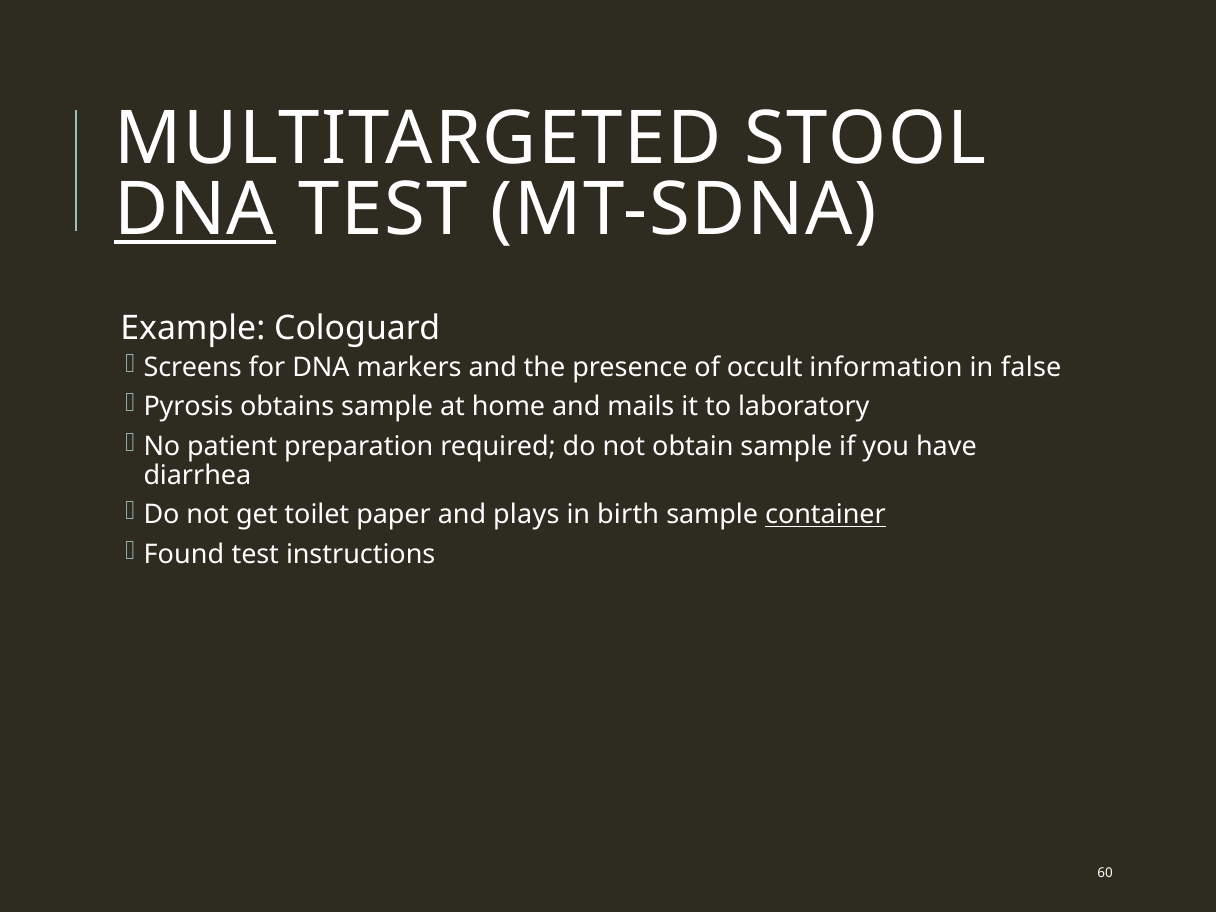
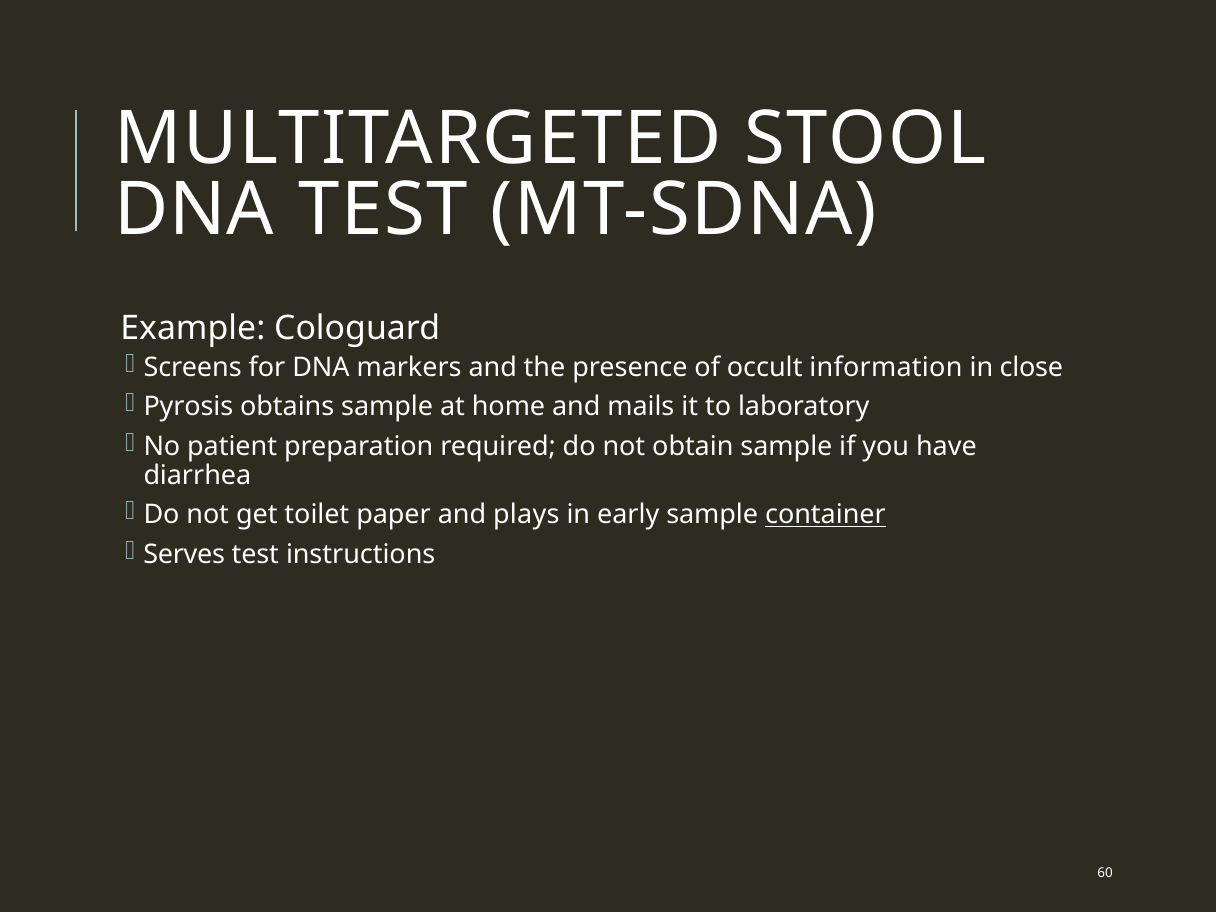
DNA underline: present -> none (195, 210)
false: false -> close (1031, 368)
birth: birth -> early (628, 515)
Found: Found -> Serves (184, 554)
